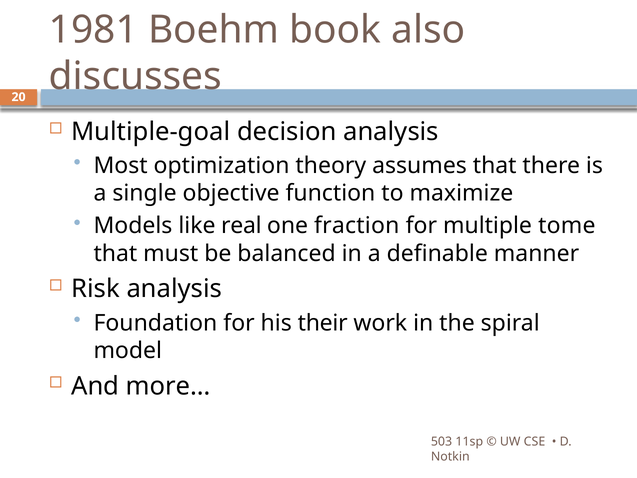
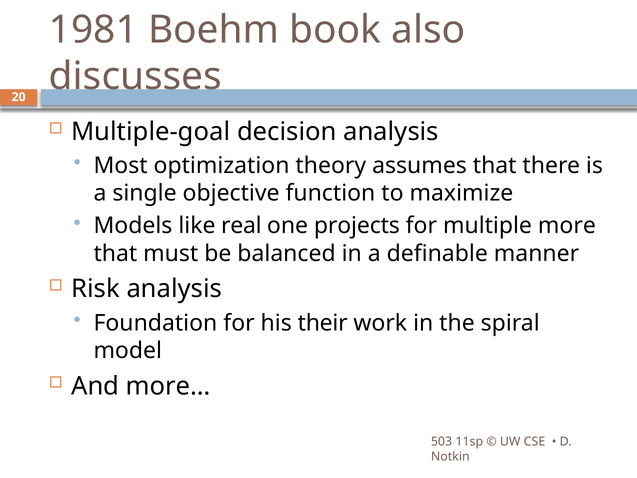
fraction: fraction -> projects (357, 226)
tome: tome -> more (567, 226)
